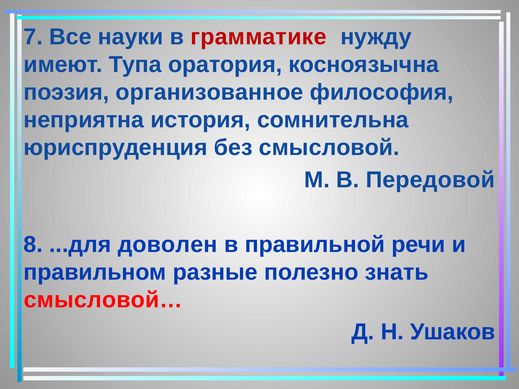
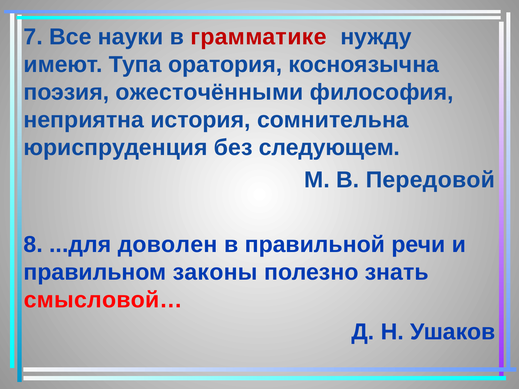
организованное: организованное -> ожесточёнными (210, 92)
смысловой: смысловой -> следующем (329, 148)
разные: разные -> законы (215, 272)
